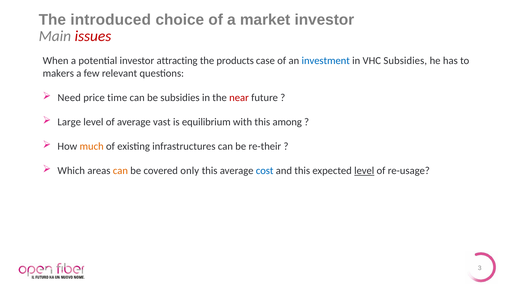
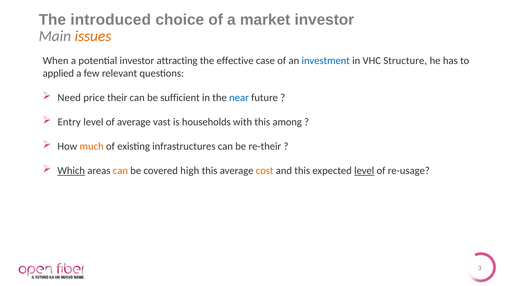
issues colour: red -> orange (93, 36)
products: products -> effective (235, 61)
VHC Subsidies: Subsidies -> Structure (405, 61)
makers: makers -> applied (58, 73)
time: time -> their (117, 98)
be subsidies: subsidies -> sufficient (180, 98)
near colour: red -> blue (239, 98)
Large: Large -> Entry (69, 122)
equilibrium: equilibrium -> households (206, 122)
Which underline: none -> present (71, 171)
only: only -> high (190, 171)
cost colour: blue -> orange (265, 171)
